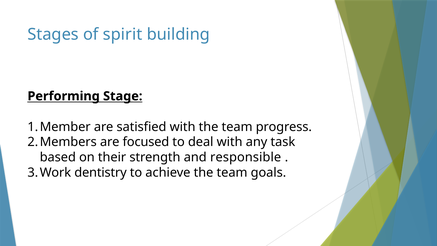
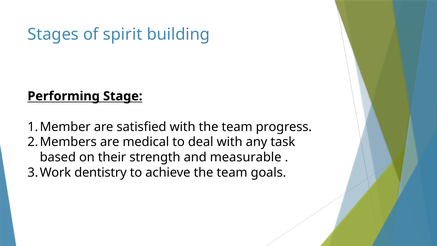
focused: focused -> medical (146, 142)
responsible: responsible -> measurable (246, 157)
